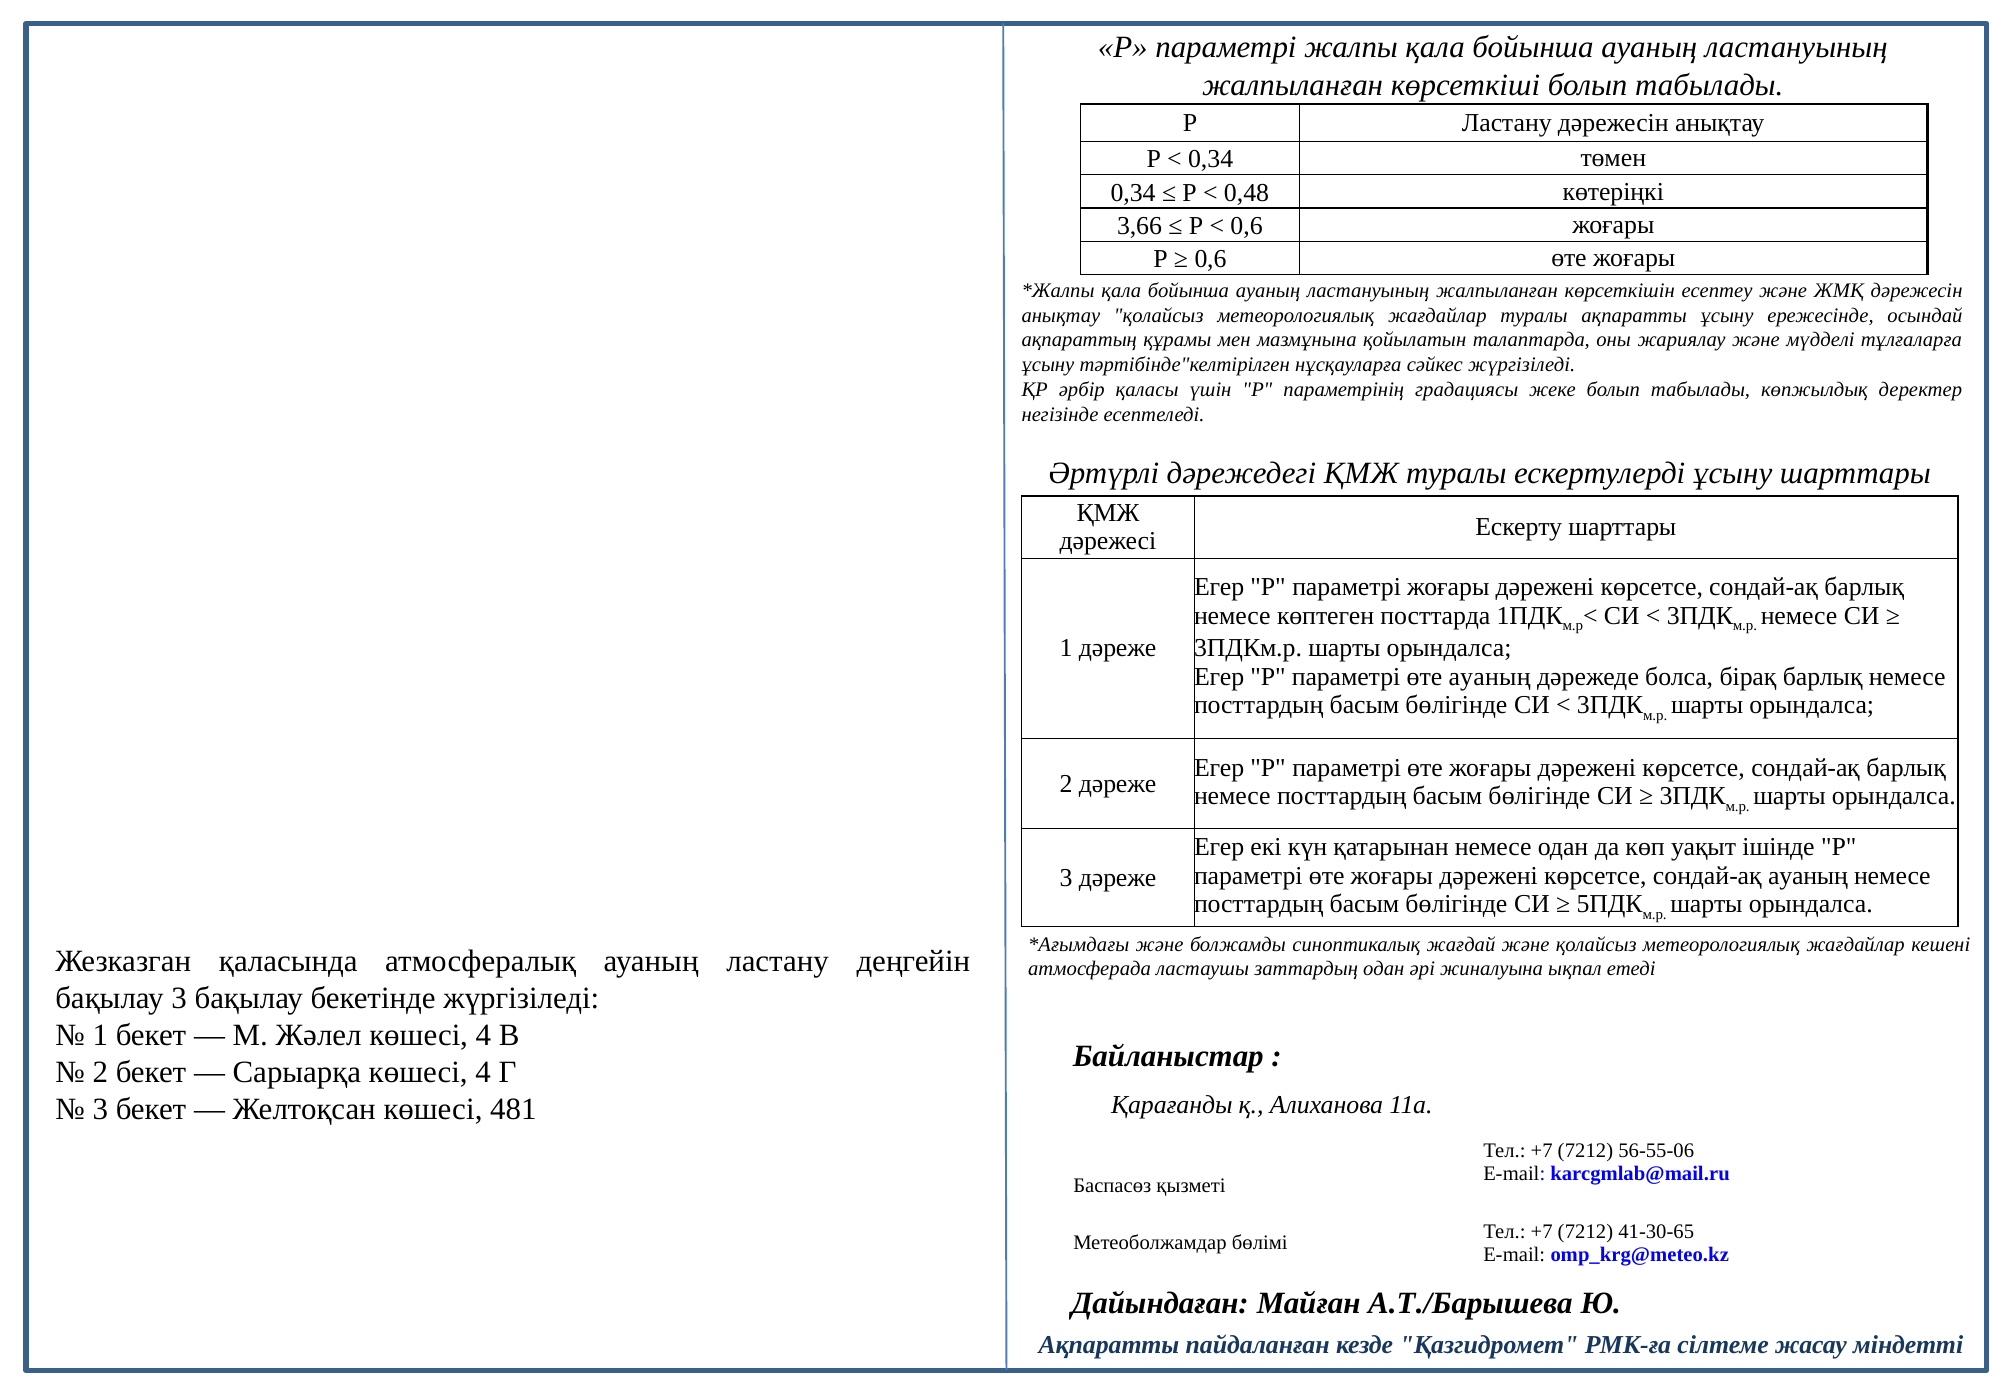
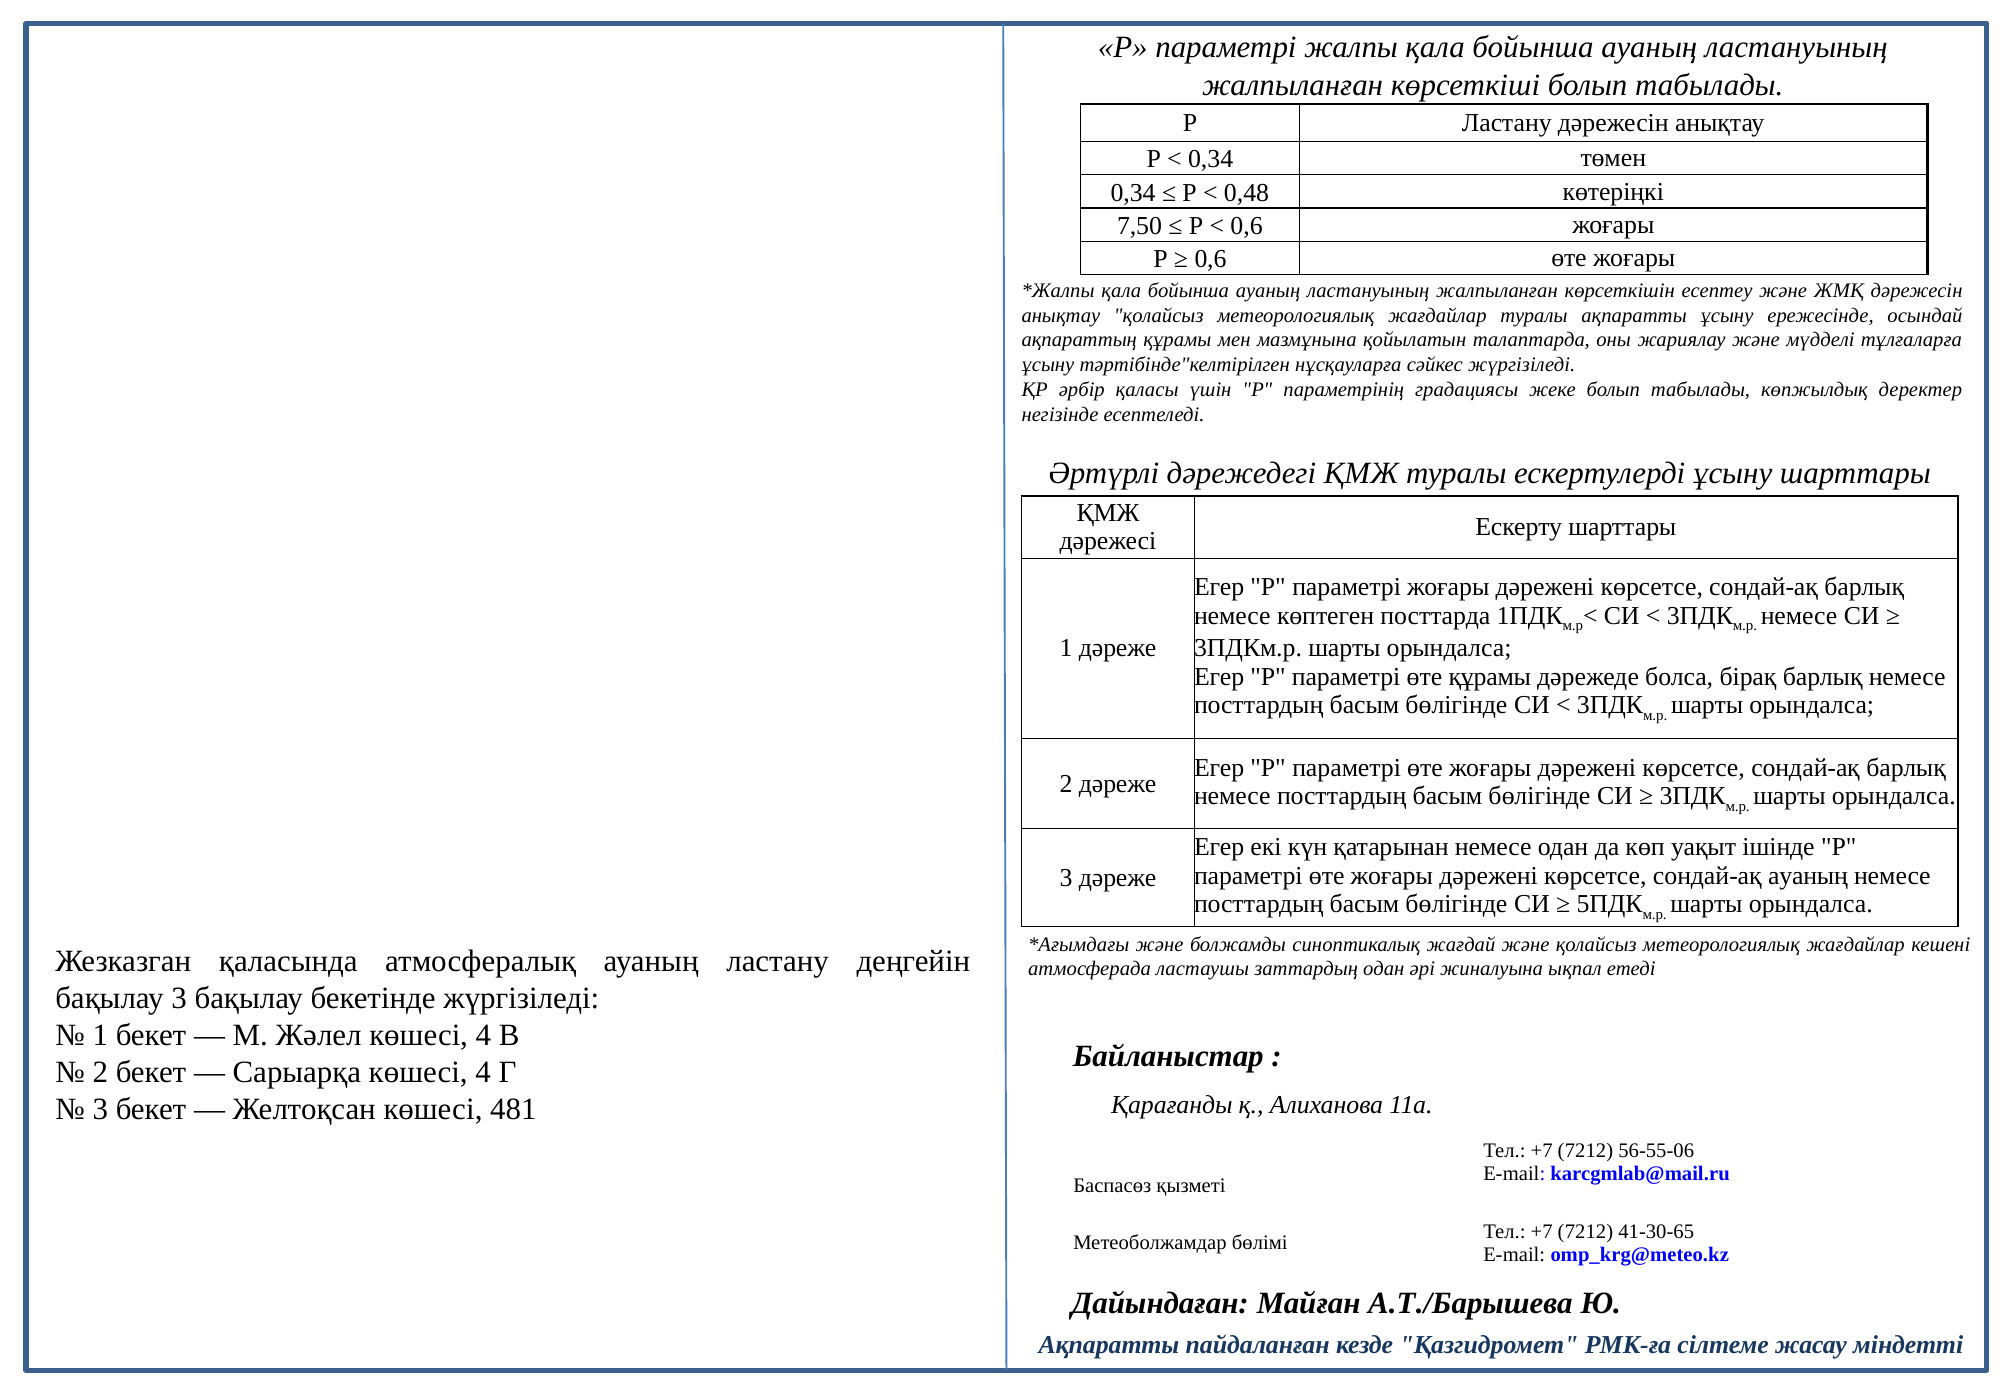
3,66: 3,66 -> 7,50 (1140, 226)
өте ауаның: ауаның -> құрамы (1490, 677)
